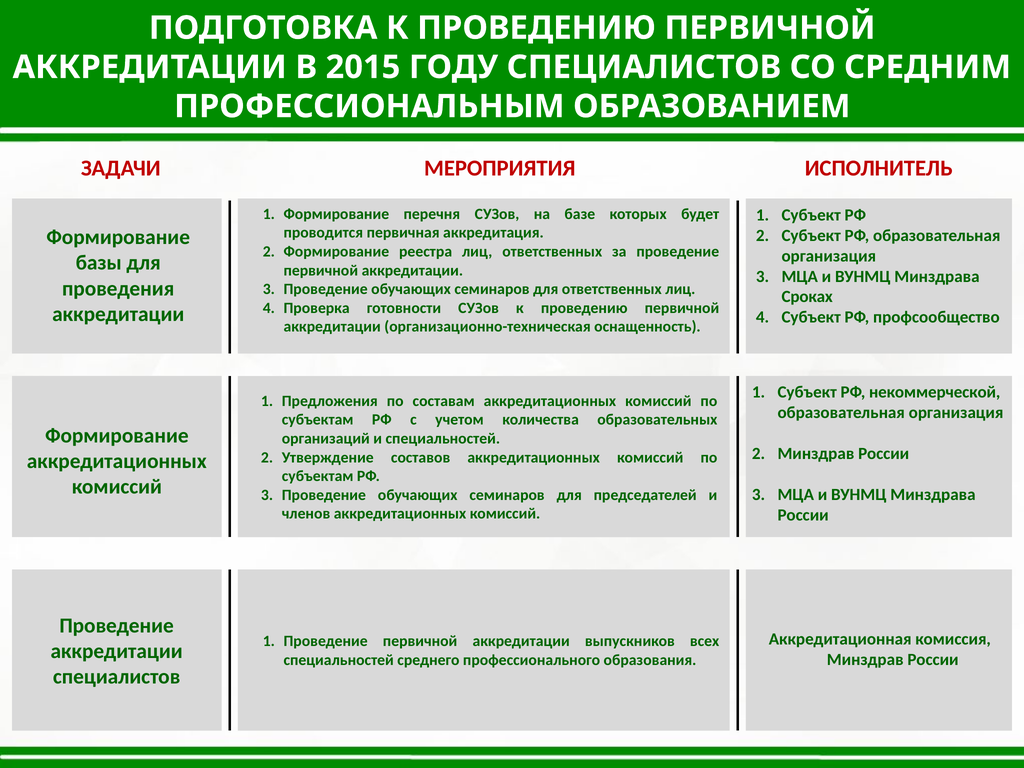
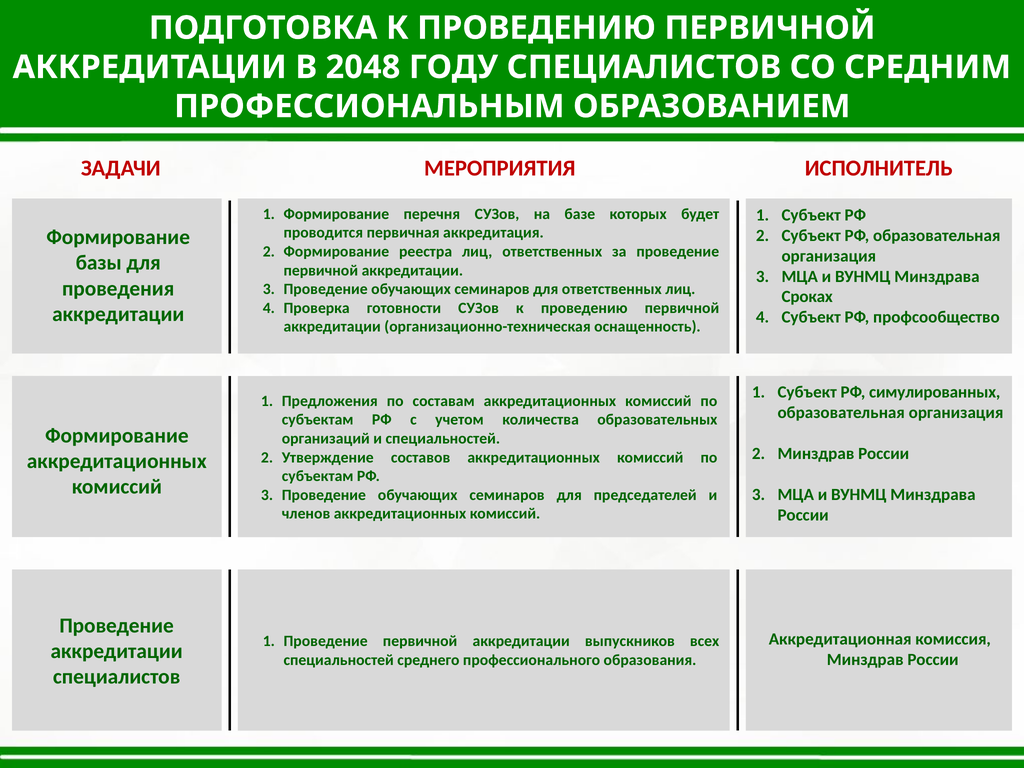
2015: 2015 -> 2048 (363, 67)
некоммерческой: некоммерческой -> симулированных (935, 392)
